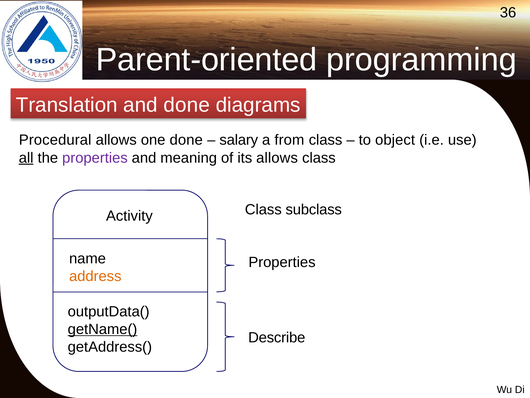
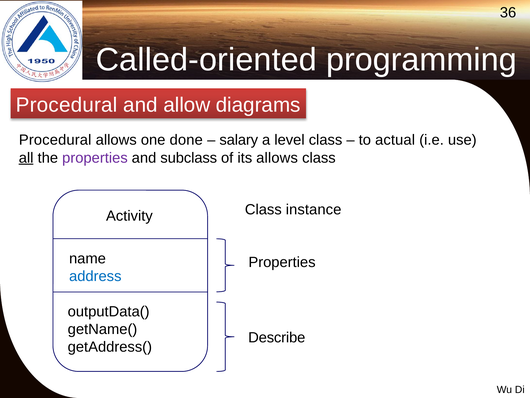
Parent-oriented: Parent-oriented -> Called-oriented (206, 60)
Translation: Translation -> Procedural (67, 105)
and done: done -> allow (187, 105)
from: from -> level (289, 140)
object: object -> actual (395, 140)
meaning: meaning -> subclass (189, 158)
subclass: subclass -> instance (314, 209)
address colour: orange -> blue (95, 276)
getName( underline: present -> none (103, 329)
